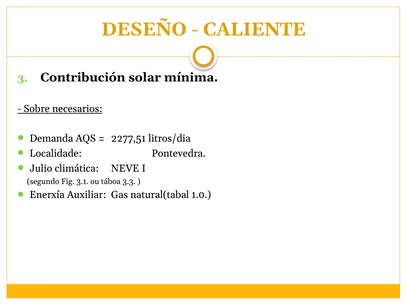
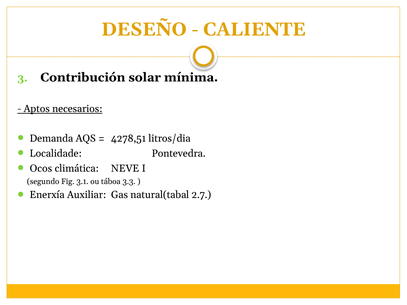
Sobre: Sobre -> Aptos (37, 109)
2277,51: 2277,51 -> 4278,51 (129, 139)
Julio: Julio -> Ocos (41, 168)
1.0: 1.0 -> 2.7 (201, 195)
